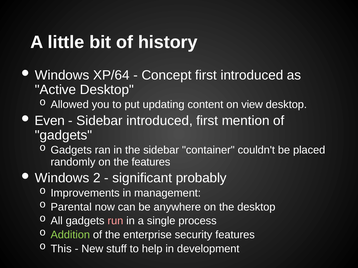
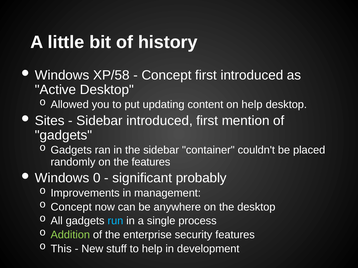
XP/64: XP/64 -> XP/58 (111, 75)
on view: view -> help (252, 105)
Even: Even -> Sites (50, 121)
2: 2 -> 0 (97, 178)
Parental: Parental -> Concept (71, 207)
run colour: pink -> light blue (115, 221)
